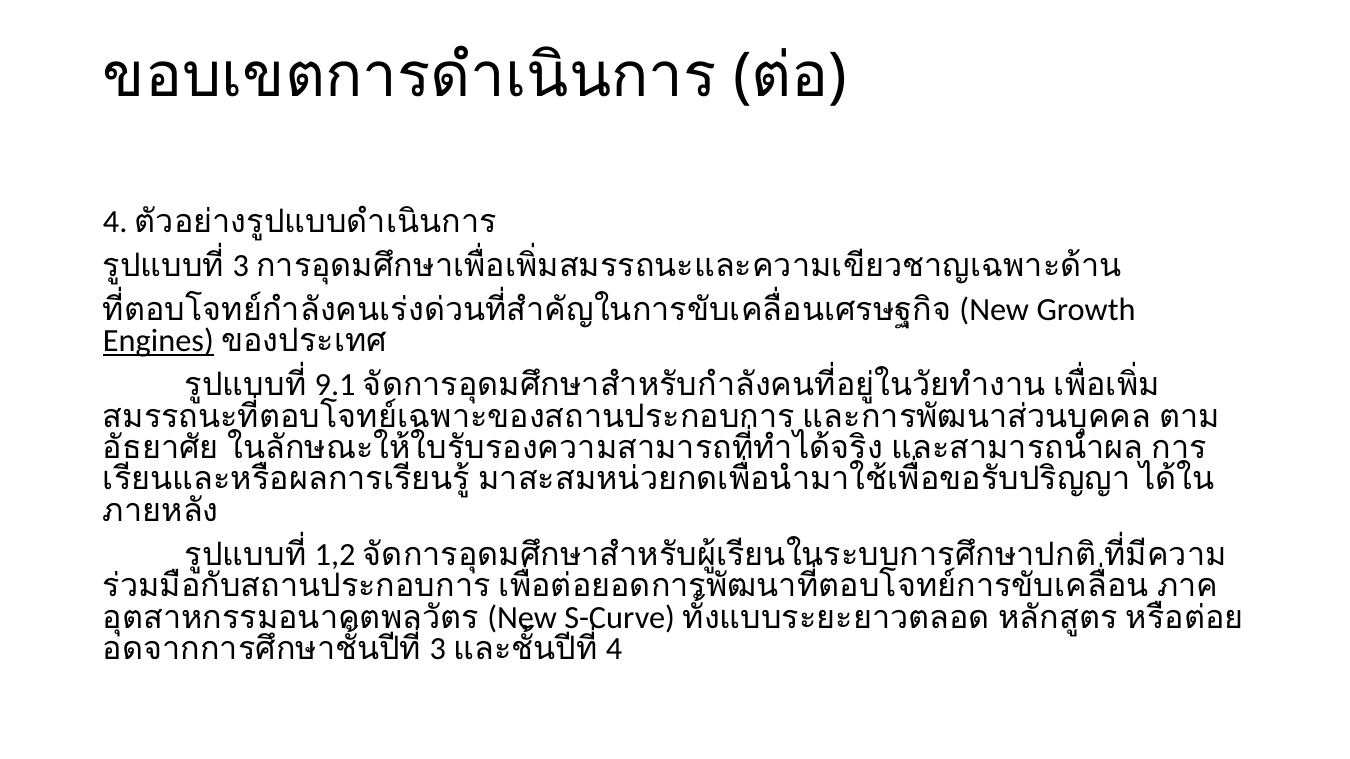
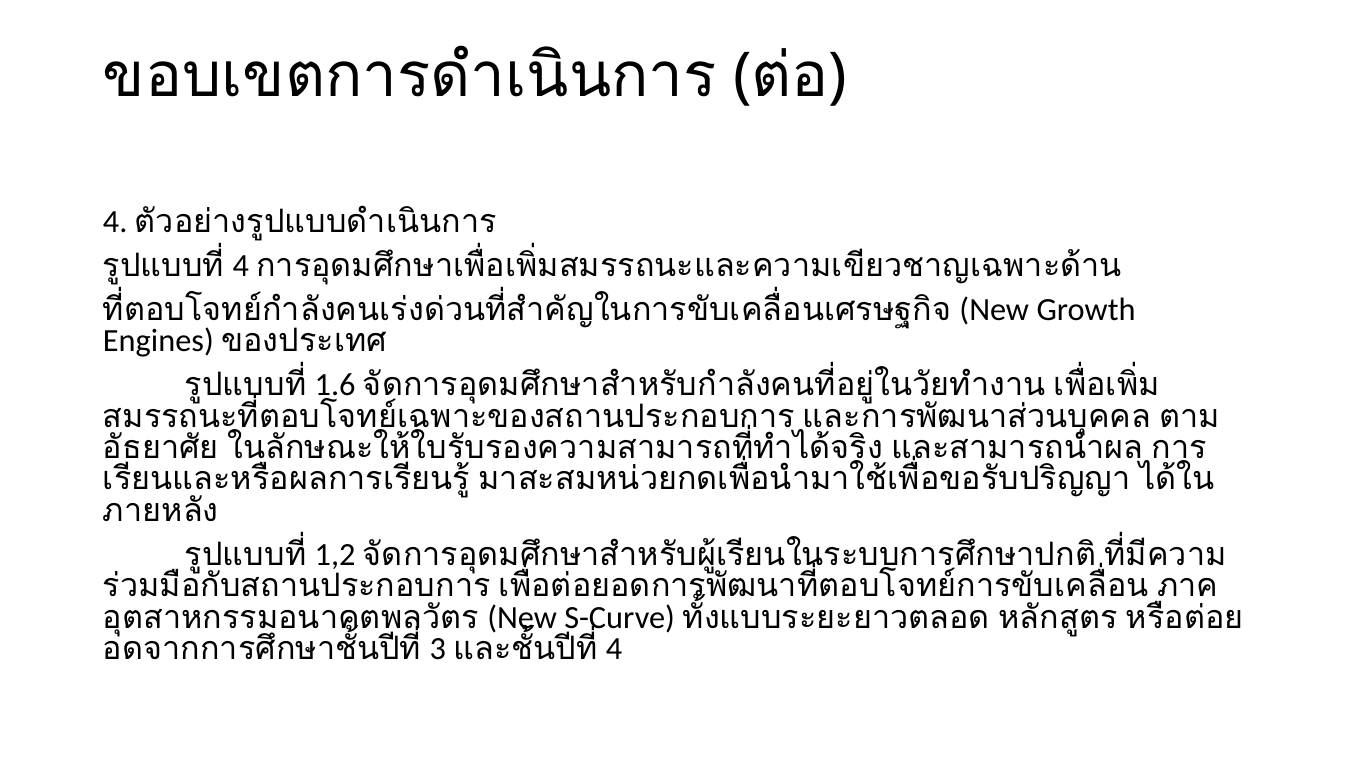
3: 3 -> 4 (241, 266)
Engines underline: present -> none (158, 341)
9.1: 9.1 -> 1.6 (335, 385)
